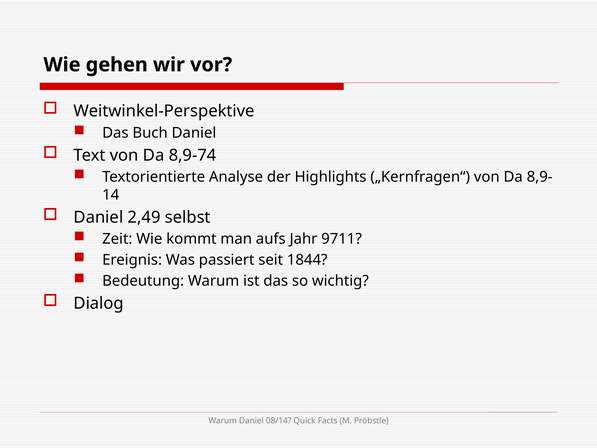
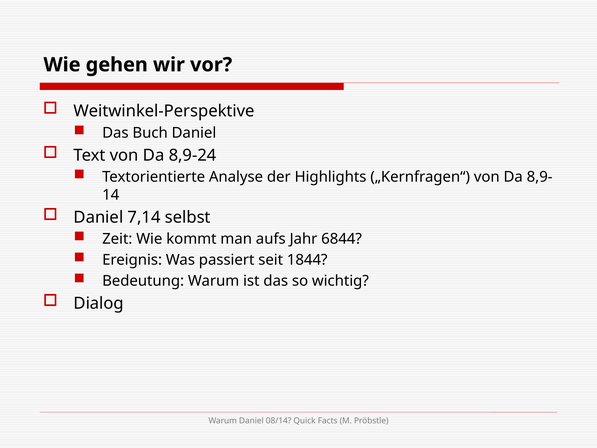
8,9-74: 8,9-74 -> 8,9-24 (193, 155)
2,49: 2,49 -> 7,14 (144, 217)
9711: 9711 -> 6844 (342, 239)
